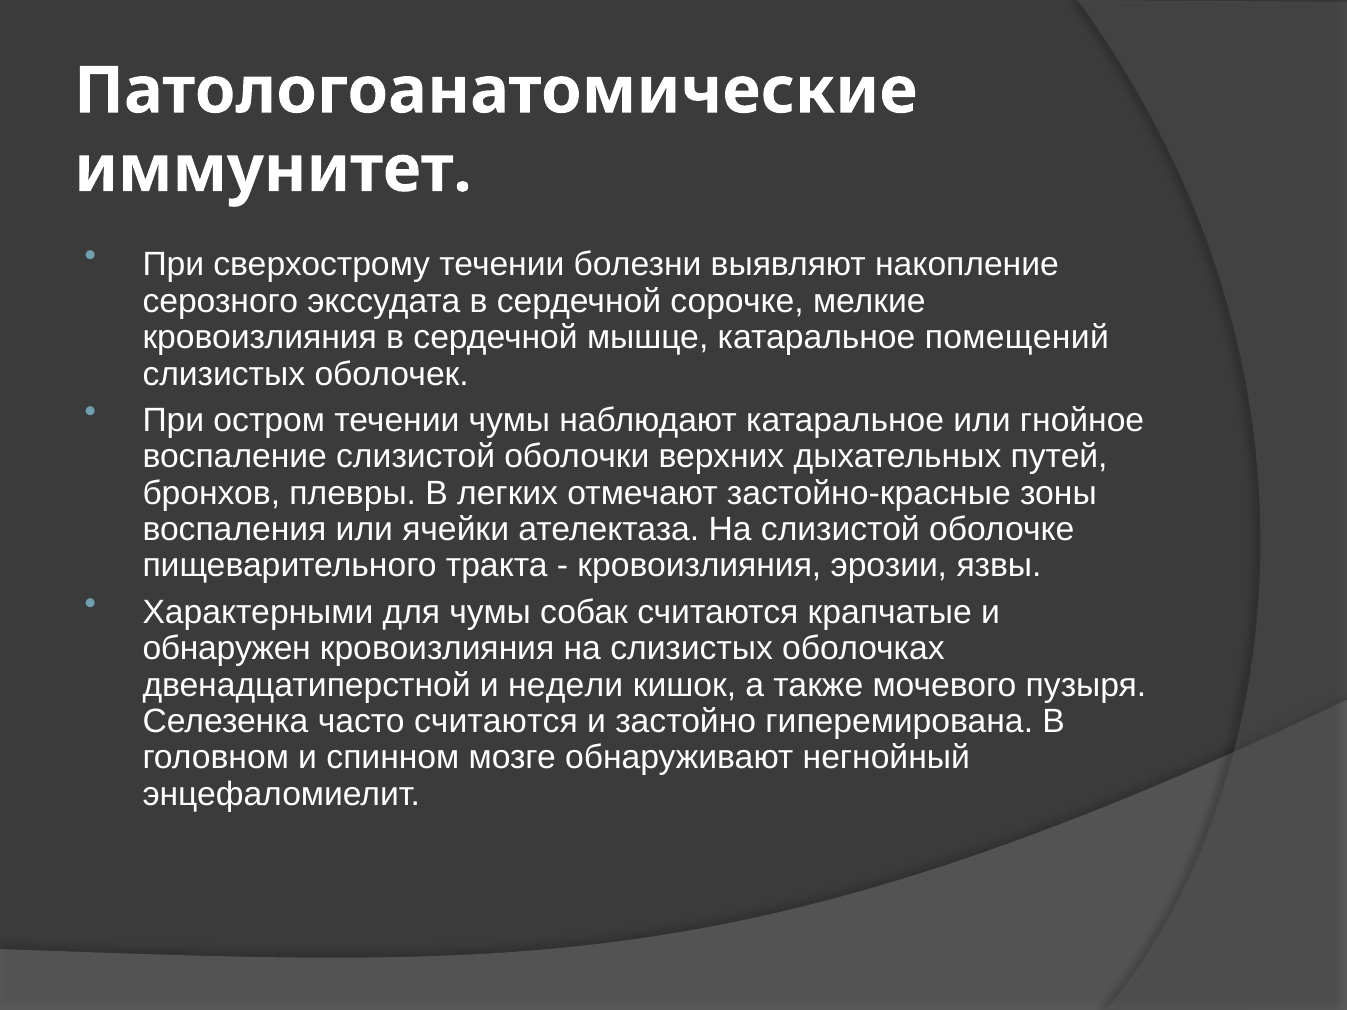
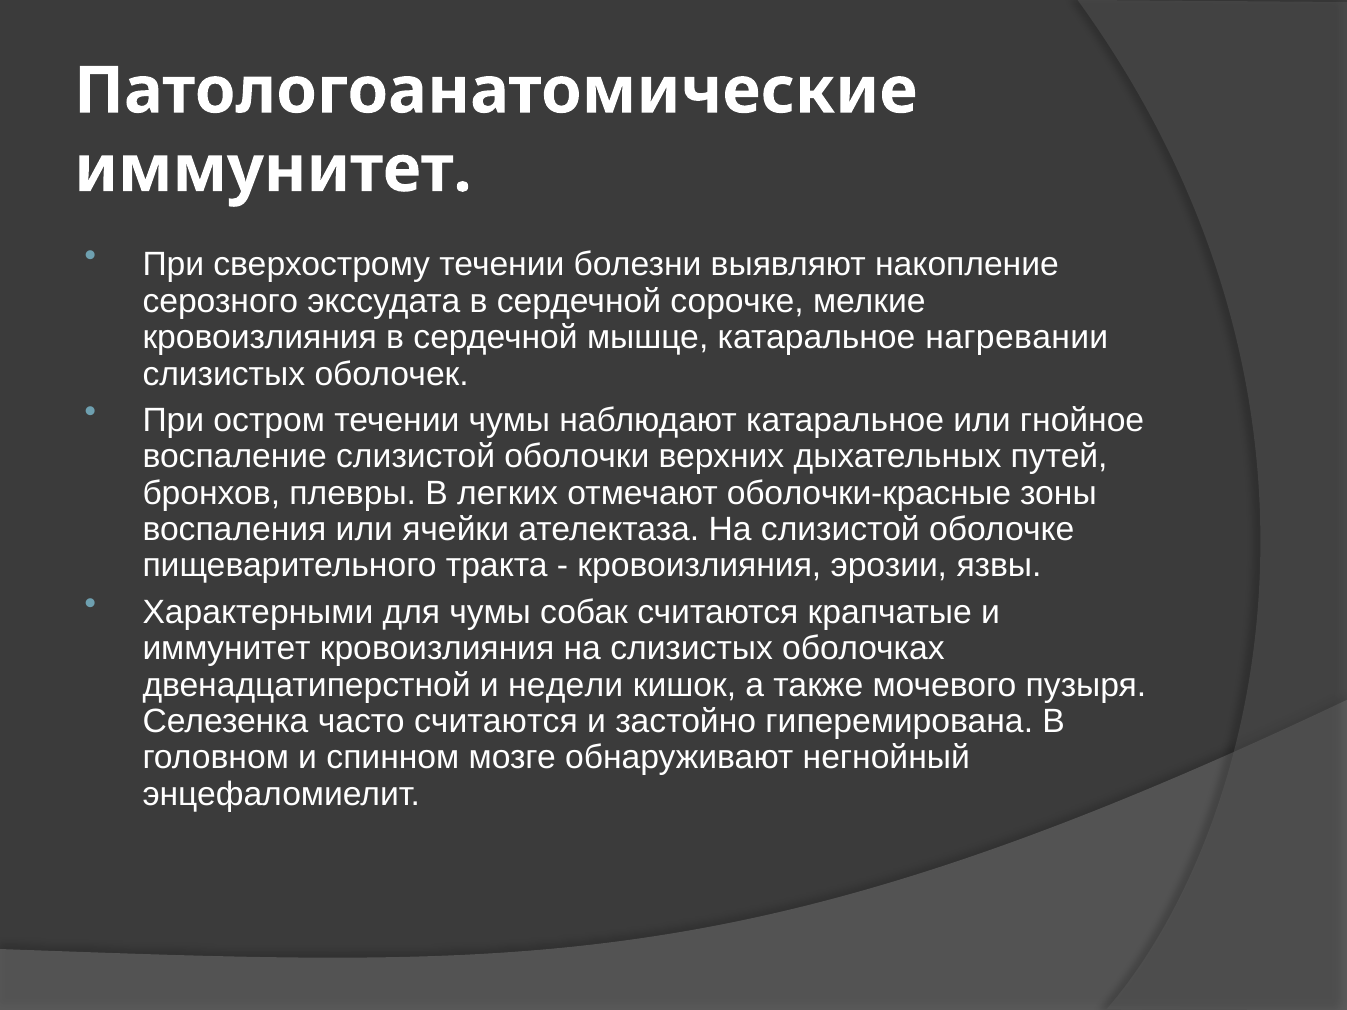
помещений: помещений -> нагревании (1017, 338)
застойно-красные: застойно-красные -> оболочки-красные (869, 493)
обнаружен: обнаружен -> иммунитет (227, 649)
